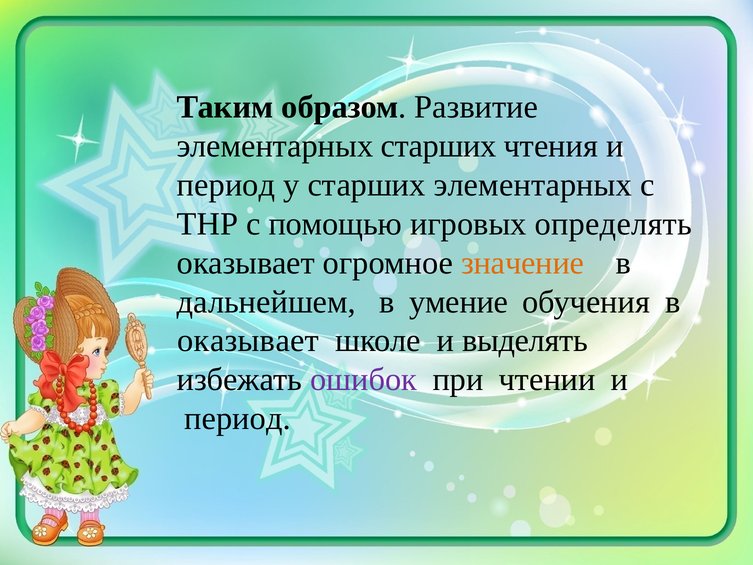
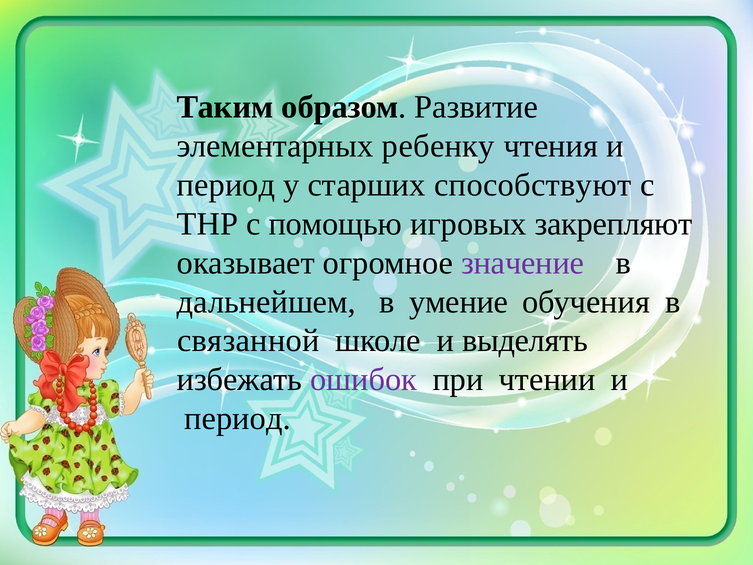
элементарных старших: старших -> ребенку (438, 146)
старших элементарных: элементарных -> способствуют (533, 185)
определять: определять -> закрепляют (614, 224)
значение colour: orange -> purple (523, 263)
оказывает: оказывает -> связанной (248, 341)
